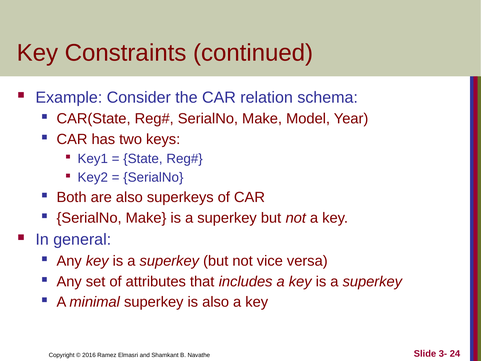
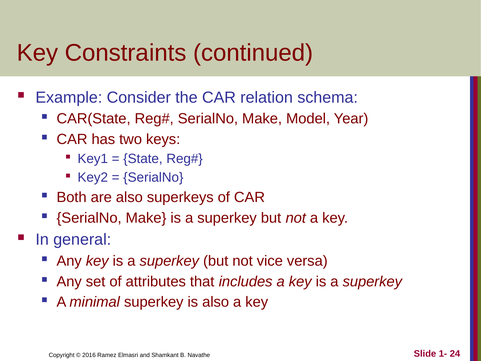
3-: 3- -> 1- (443, 353)
